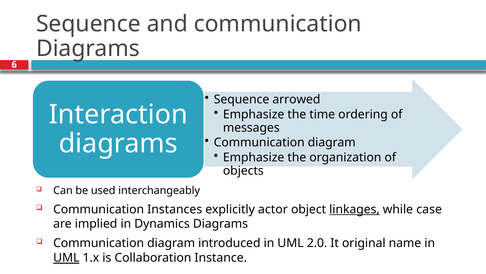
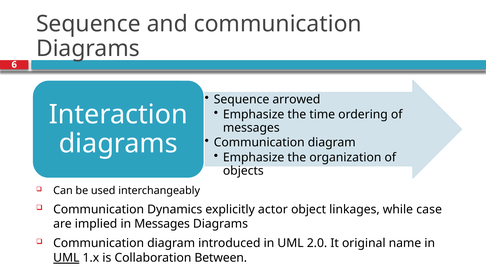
Instances: Instances -> Dynamics (175, 209)
linkages underline: present -> none (354, 209)
in Dynamics: Dynamics -> Messages (162, 223)
Instance: Instance -> Between (221, 257)
